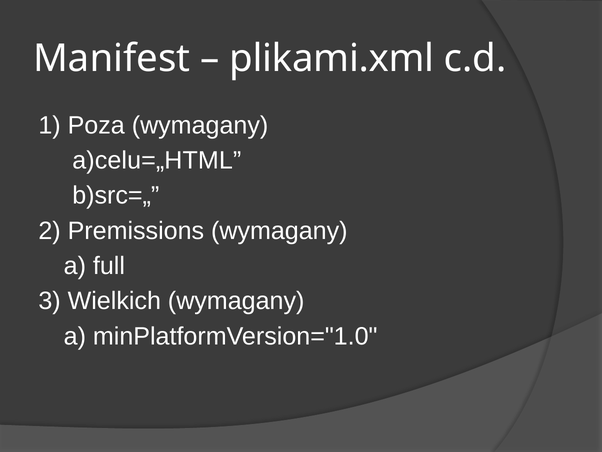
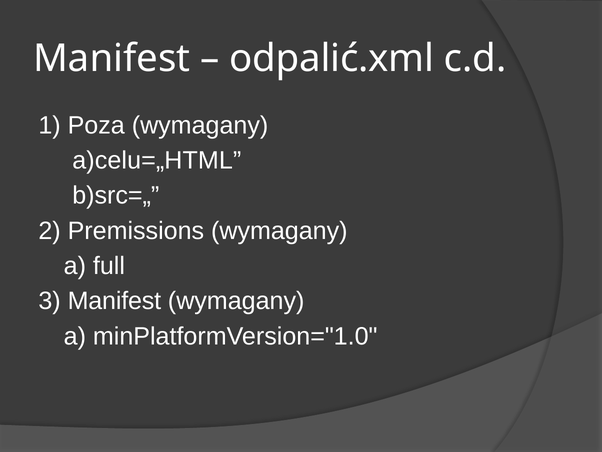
plikami.xml: plikami.xml -> odpalić.xml (332, 58)
3 Wielkich: Wielkich -> Manifest (114, 301)
